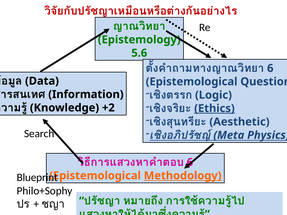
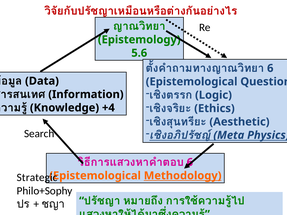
Ethics underline: present -> none (214, 109)
+2: +2 -> +4 (108, 108)
Blueprint: Blueprint -> Strategic (37, 178)
